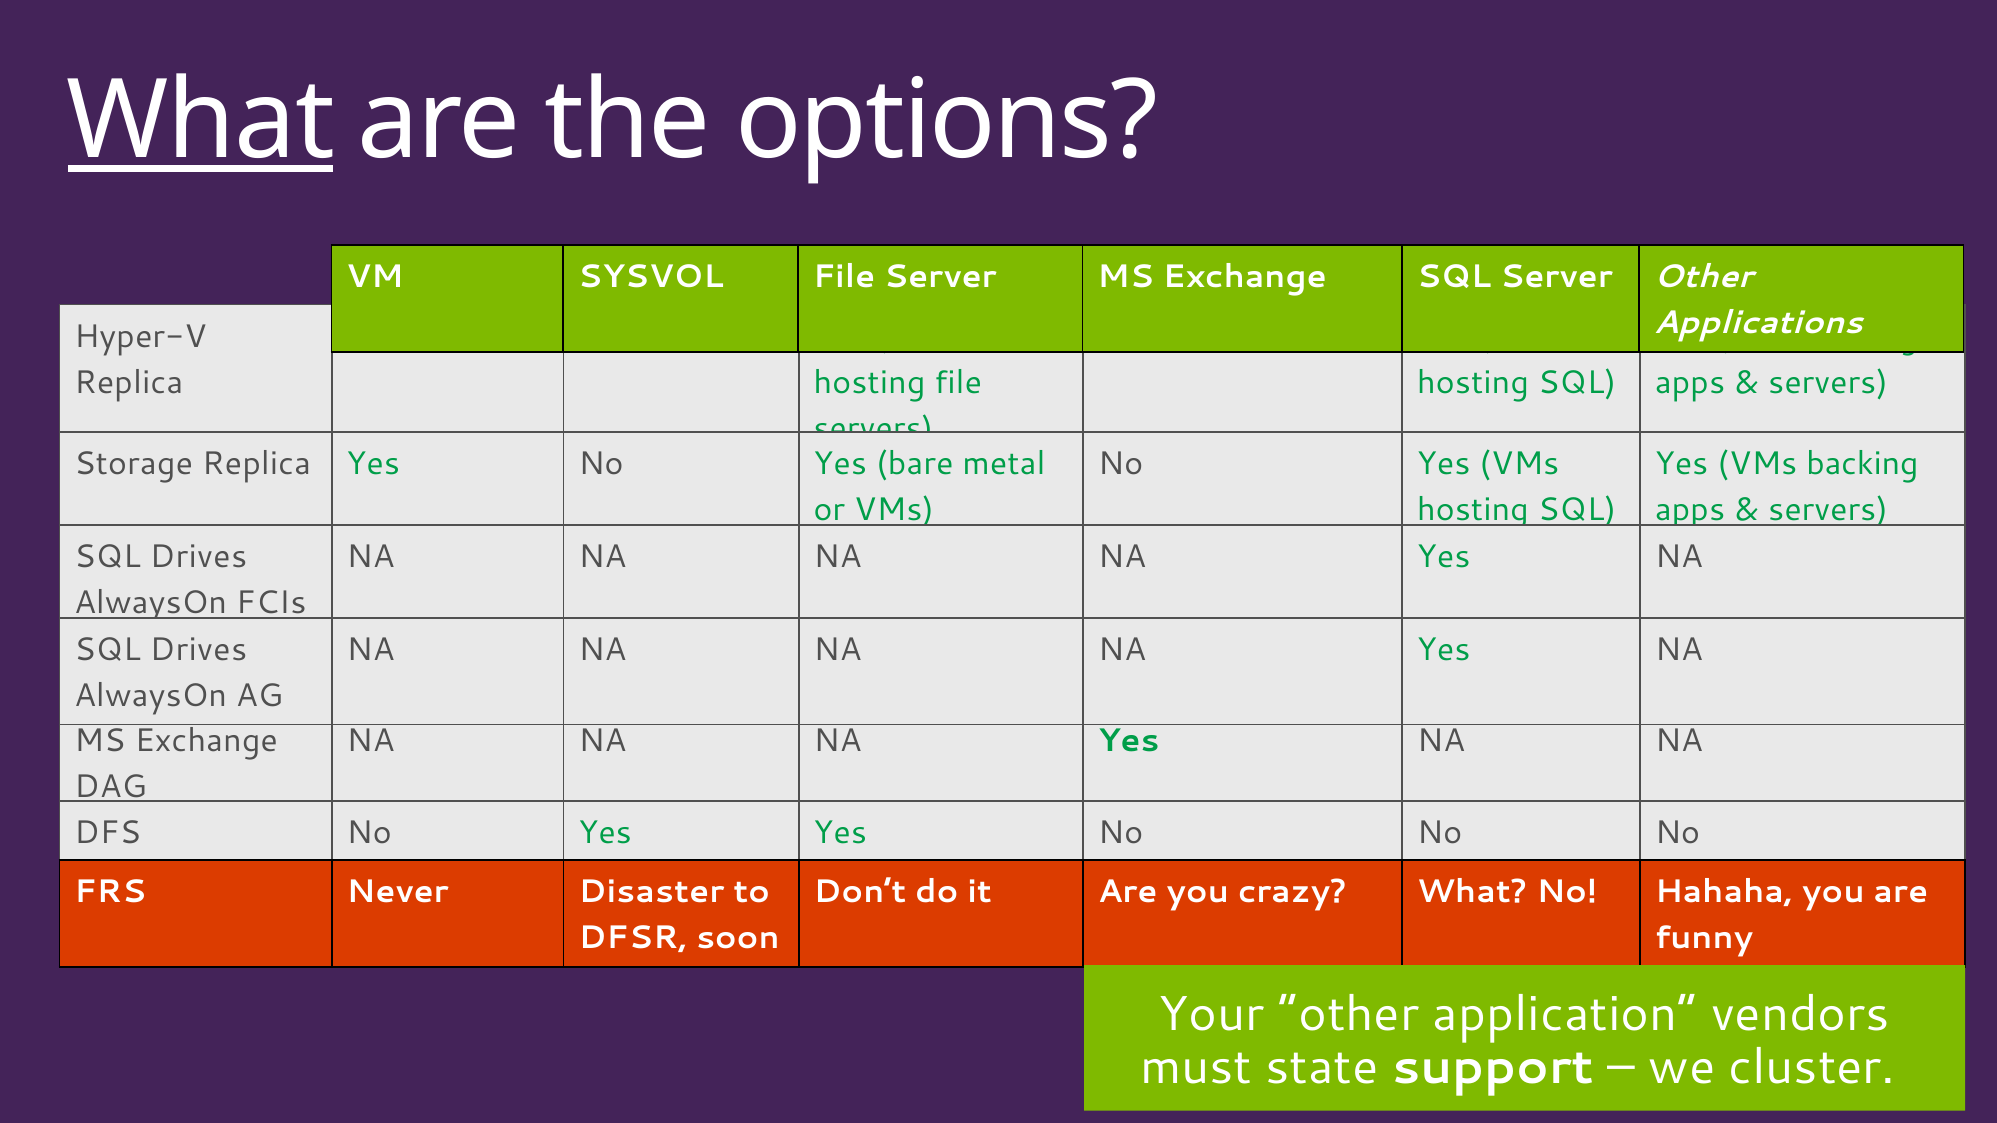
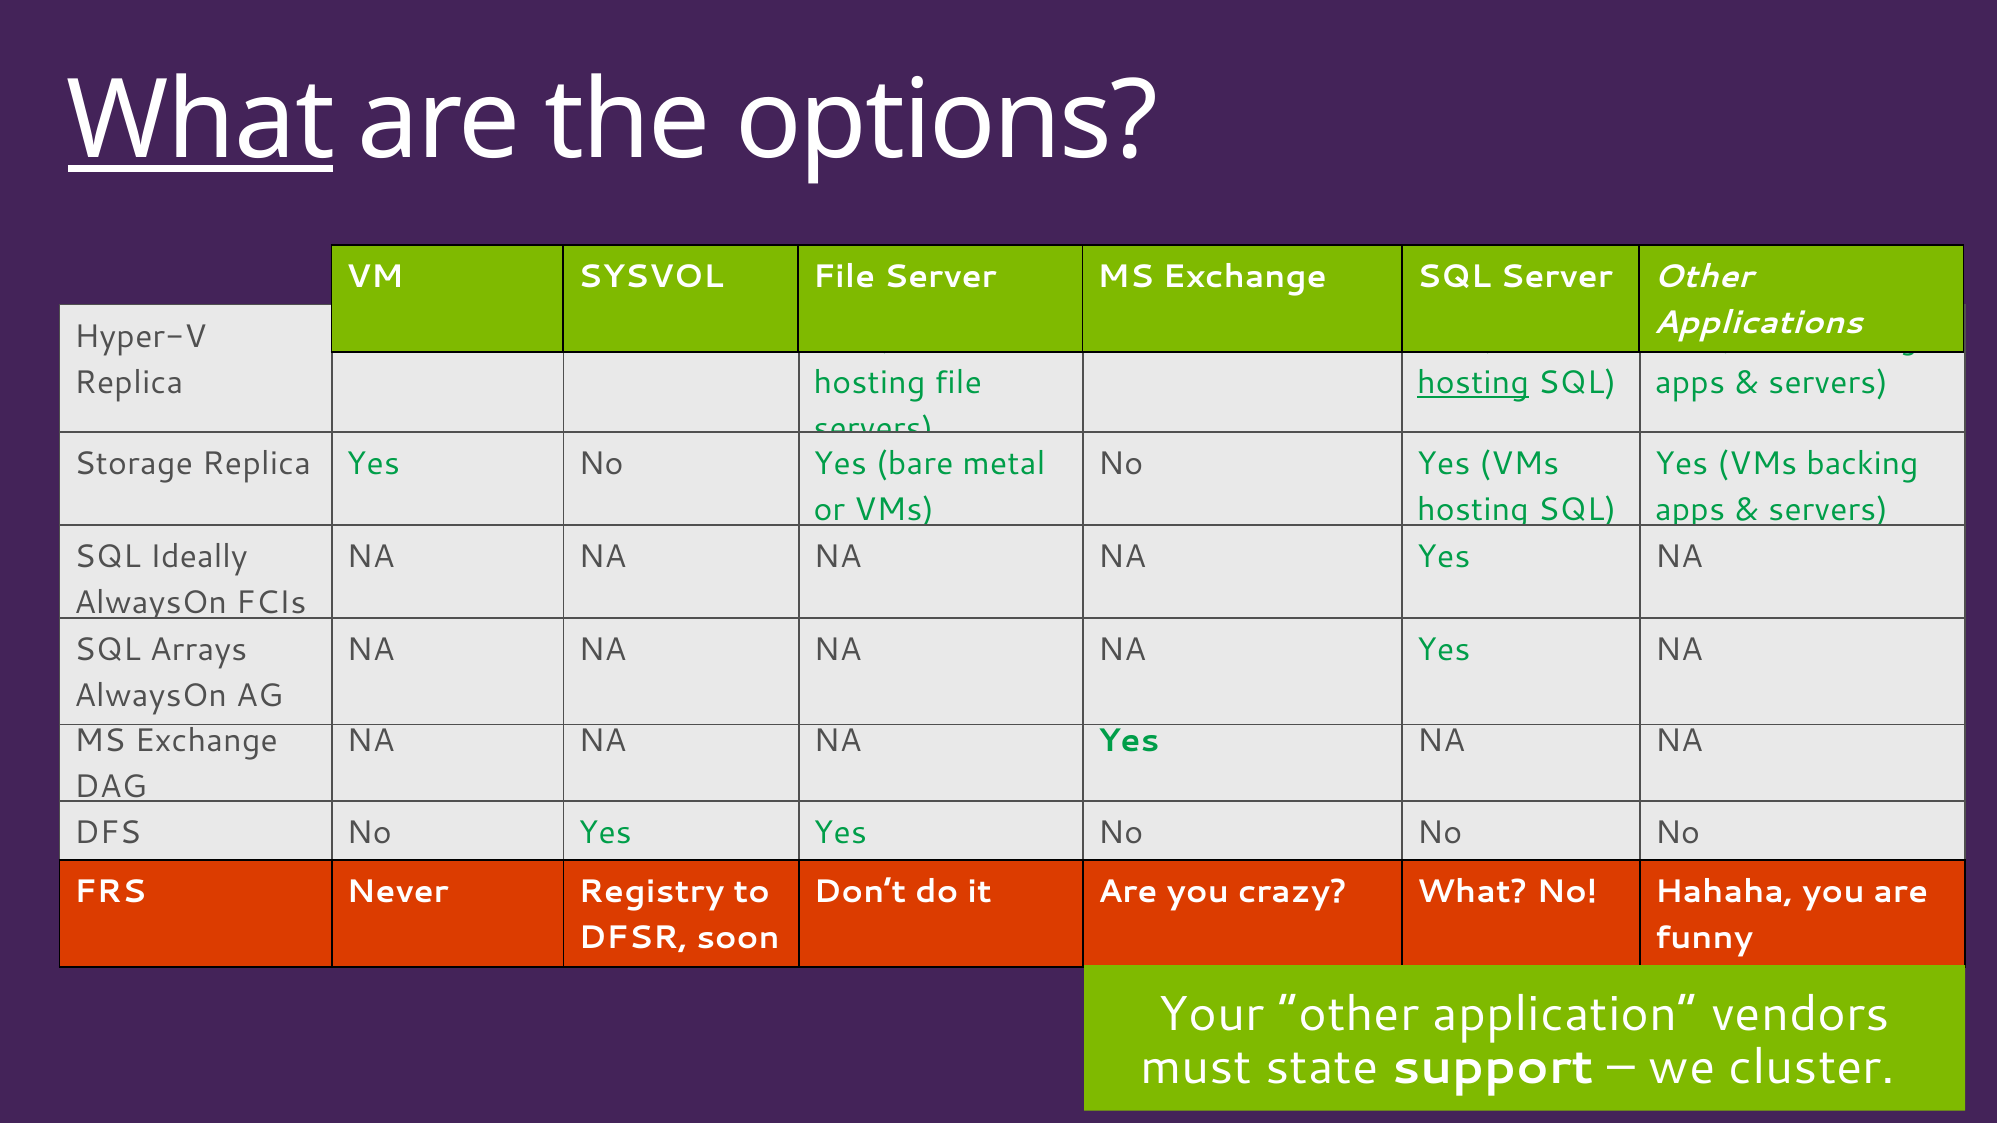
hosting underline: none -> present (1473, 383)
Drives: Drives -> Ideally (199, 557)
Drives: Drives -> Arrays (199, 650)
Disaster: Disaster -> Registry (651, 892)
